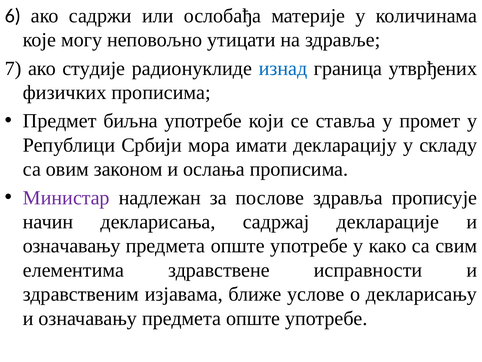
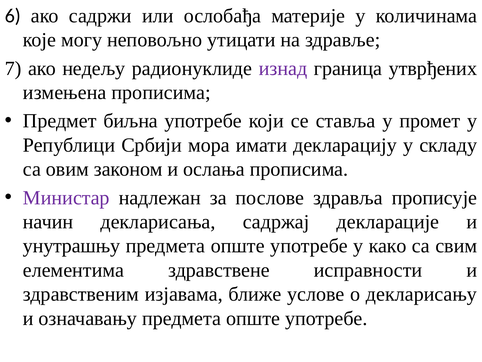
студије: студије -> недељу (94, 68)
изнад colour: blue -> purple (283, 68)
физичких: физичких -> измењена (65, 92)
означавању: означавању -> унутрашњу (72, 246)
